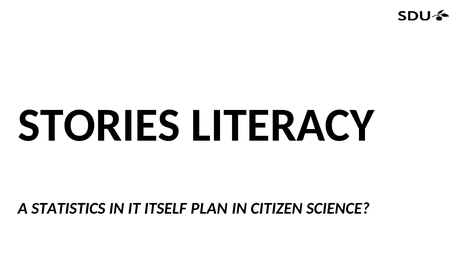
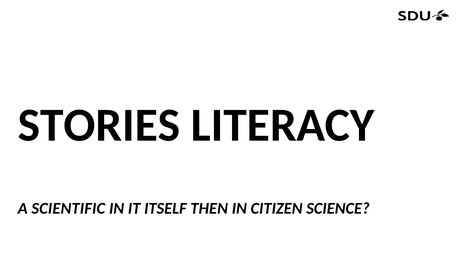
STATISTICS: STATISTICS -> SCIENTIFIC (68, 208)
PLAN: PLAN -> THEN (209, 208)
